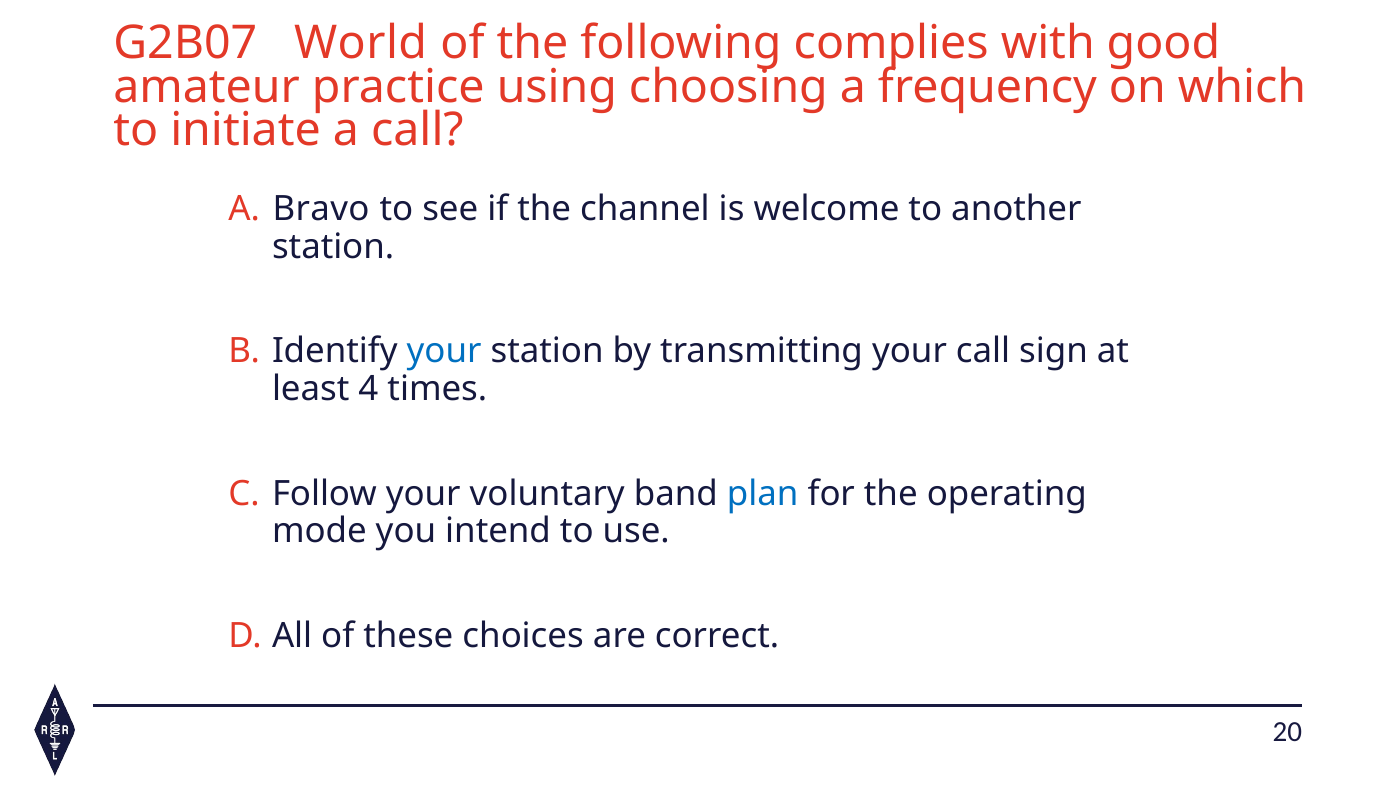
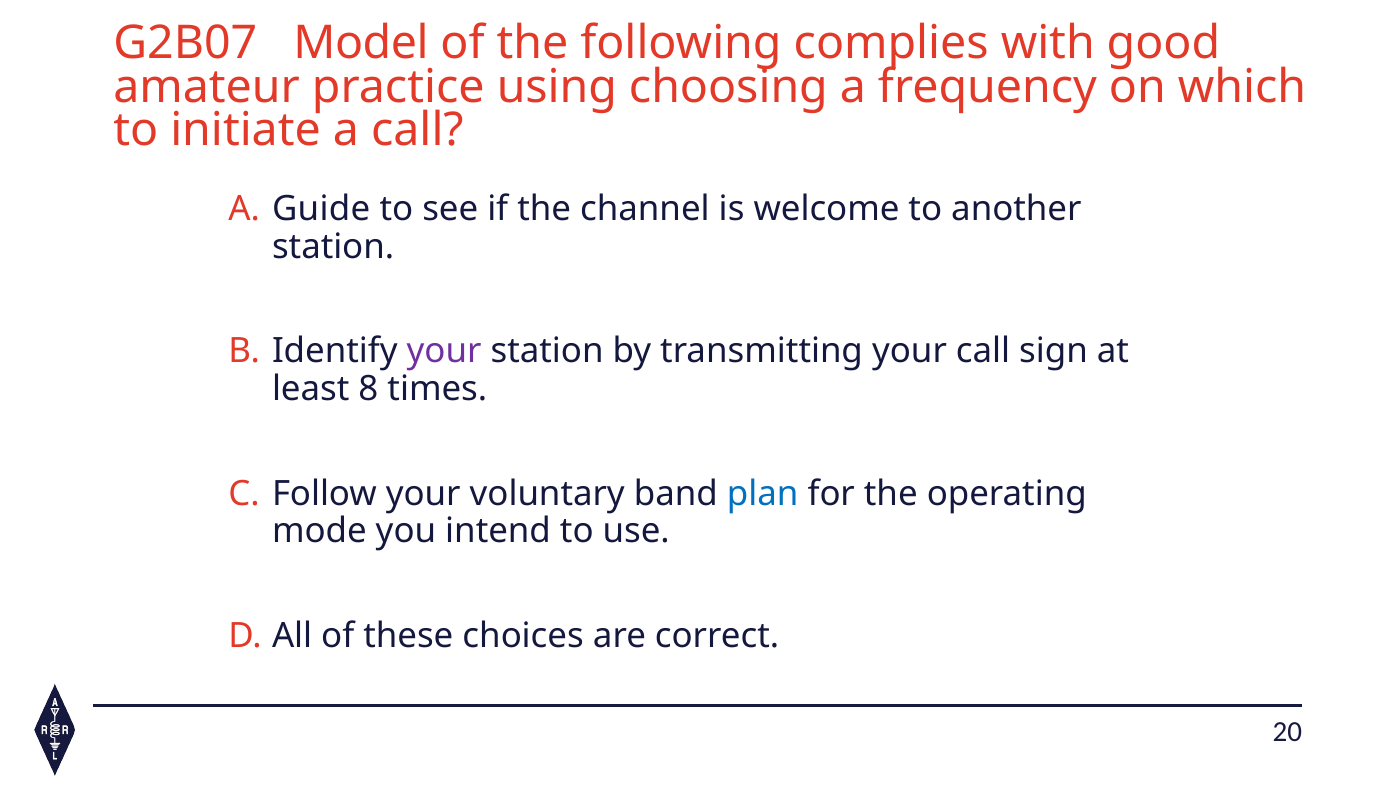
World: World -> Model (361, 43)
Bravo: Bravo -> Guide (321, 209)
your colour: blue -> purple (444, 351)
4: 4 -> 8 (368, 389)
